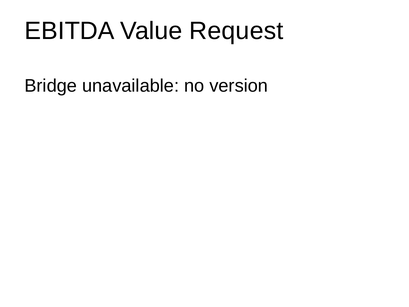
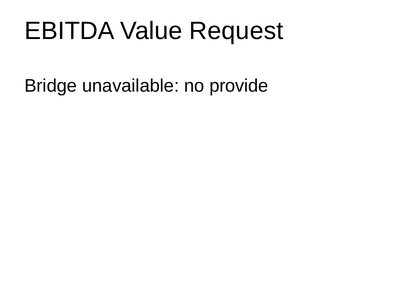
version: version -> provide (239, 86)
